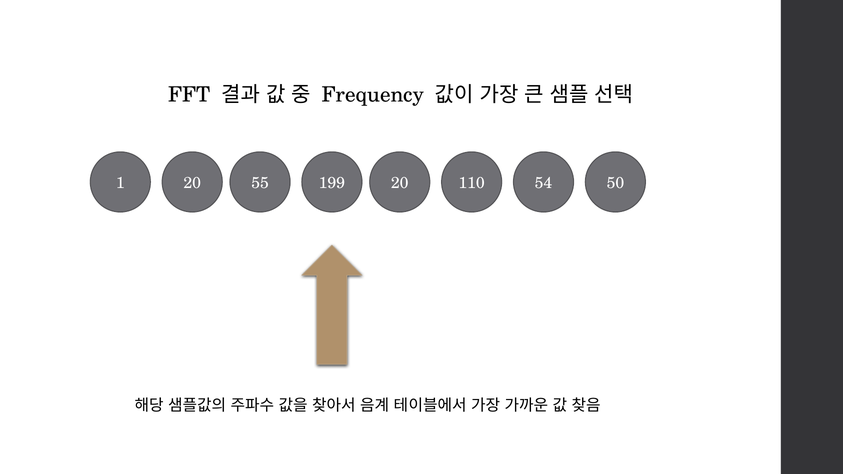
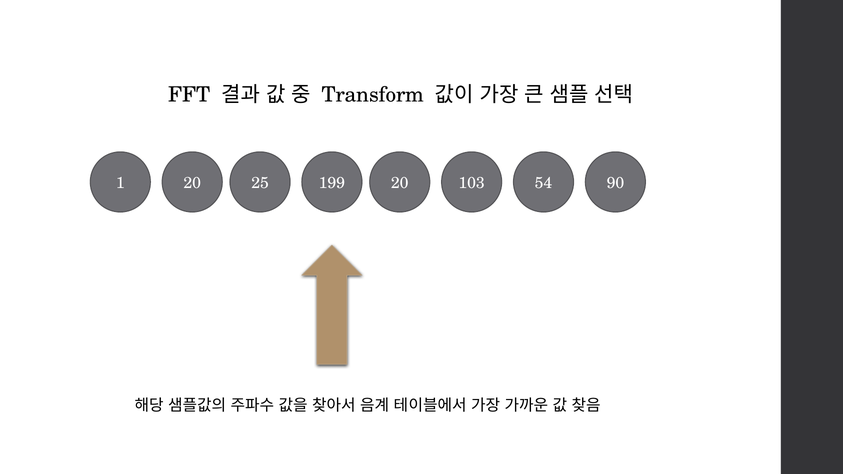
Frequency: Frequency -> Transform (373, 95)
55: 55 -> 25 (260, 183)
110: 110 -> 103 (472, 183)
50: 50 -> 90 (615, 183)
